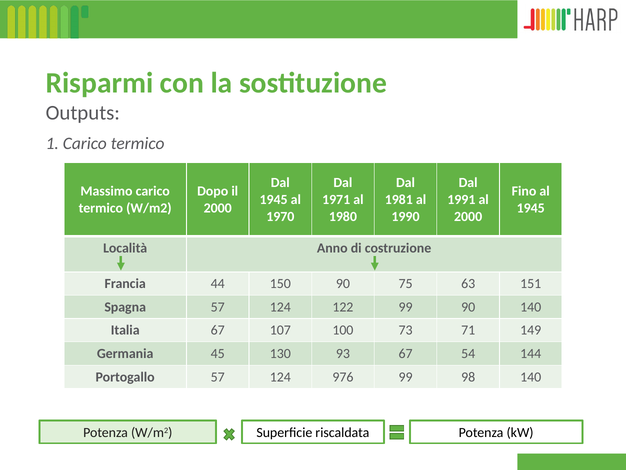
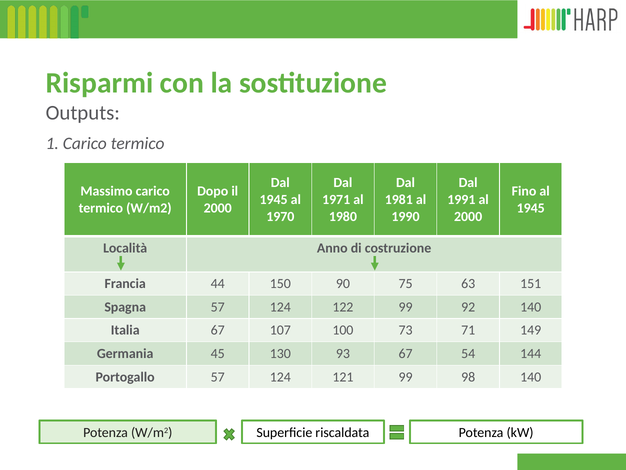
99 90: 90 -> 92 (468, 307)
976: 976 -> 121 (343, 377)
